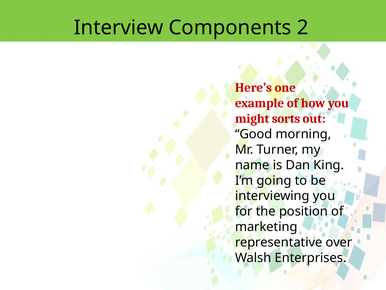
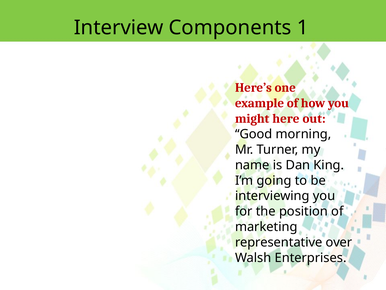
2: 2 -> 1 (303, 28)
sorts: sorts -> here (286, 118)
